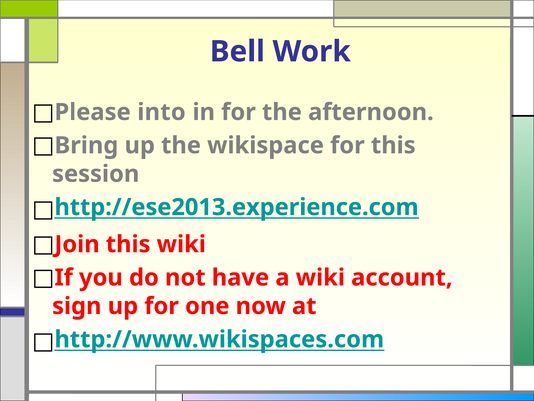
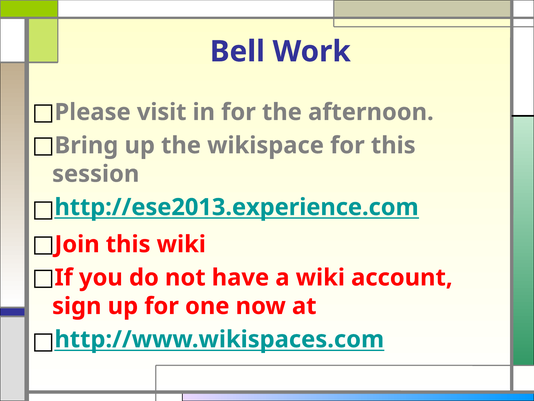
into: into -> visit (162, 112)
